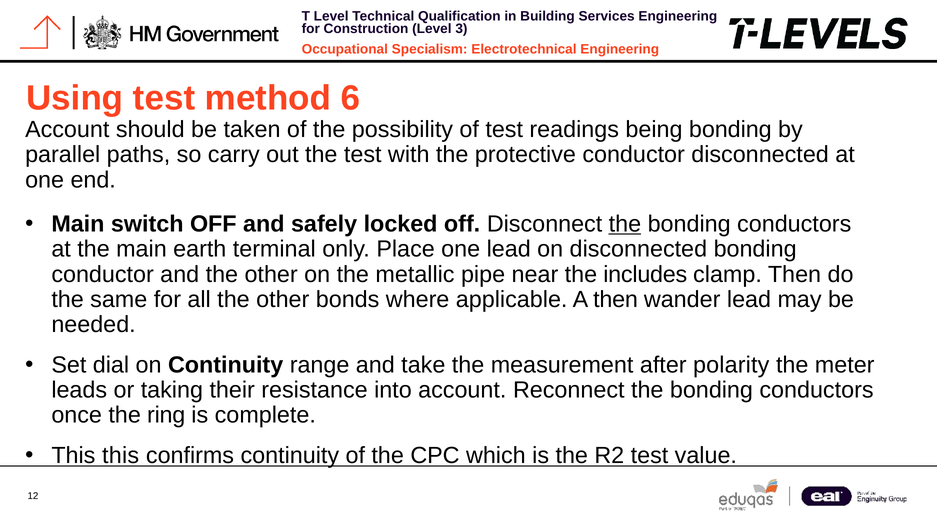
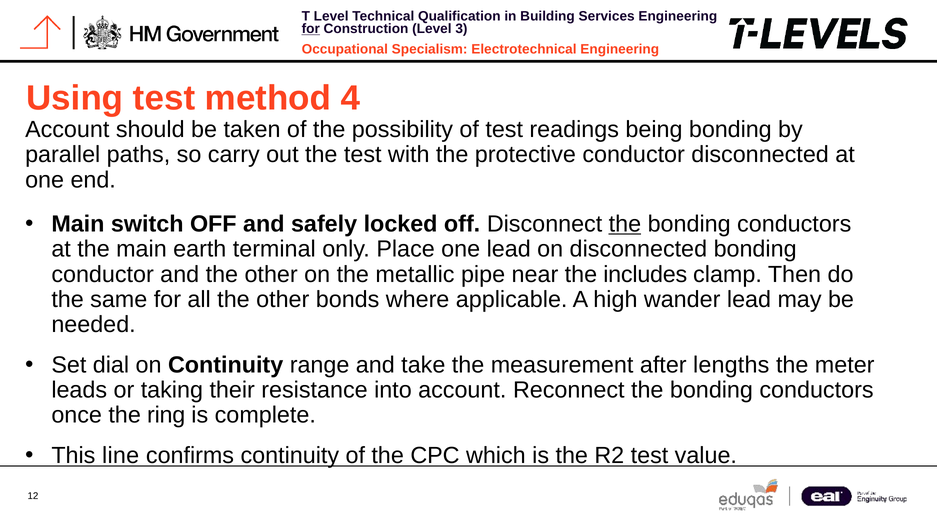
for underline: none -> present (311, 29)
6: 6 -> 4 (351, 98)
A then: then -> high (615, 299)
polarity: polarity -> lengths (731, 365)
This this: this -> line (121, 455)
